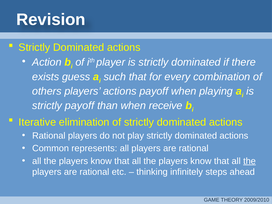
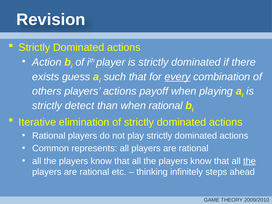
every underline: none -> present (177, 77)
strictly payoff: payoff -> detect (80, 106)
when receive: receive -> rational (166, 106)
